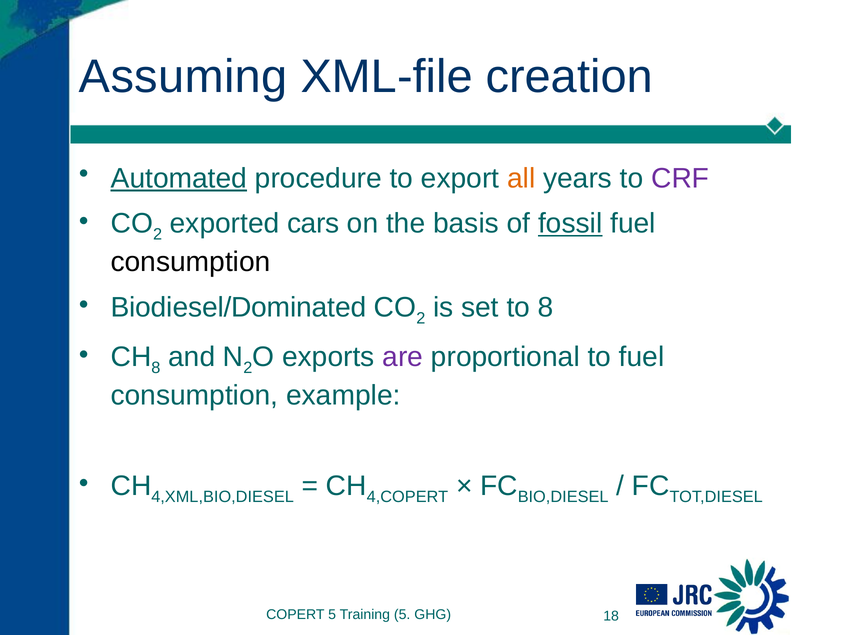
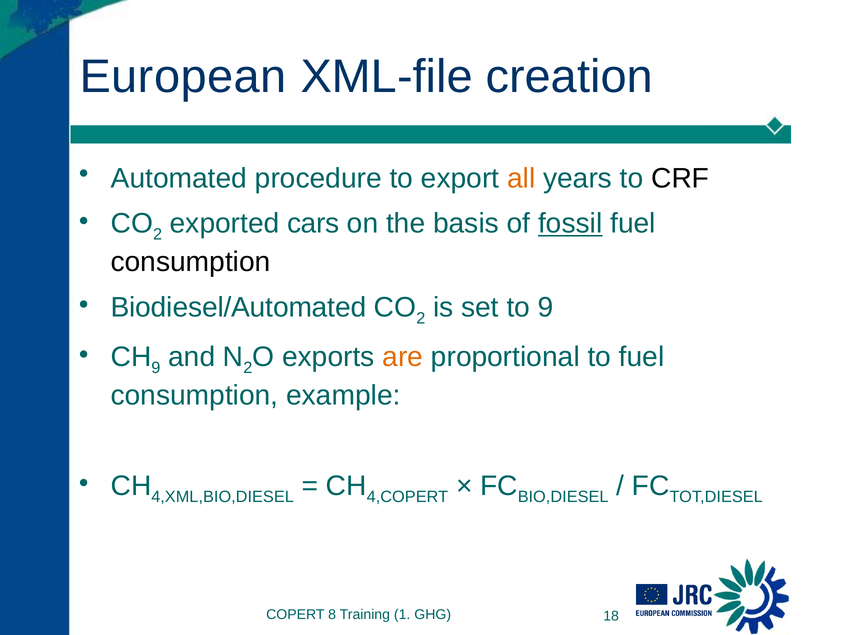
Assuming: Assuming -> European (183, 77)
Automated underline: present -> none (179, 178)
CRF colour: purple -> black (680, 178)
Biodiesel/Dominated: Biodiesel/Dominated -> Biodiesel/Automated (238, 307)
to 8: 8 -> 9 (546, 307)
8: 8 -> 9 (156, 368)
are colour: purple -> orange (403, 357)
COPERT 5: 5 -> 8 (332, 614)
Training 5: 5 -> 1 (402, 614)
